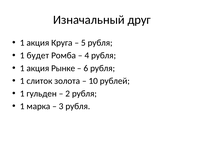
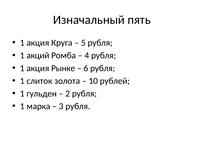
друг: друг -> пять (139, 20)
будет: будет -> акций (38, 55)
